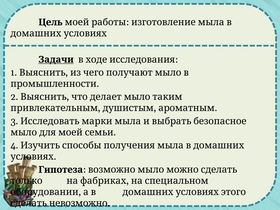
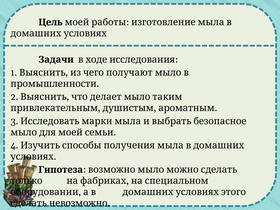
Задачи underline: present -> none (56, 60)
